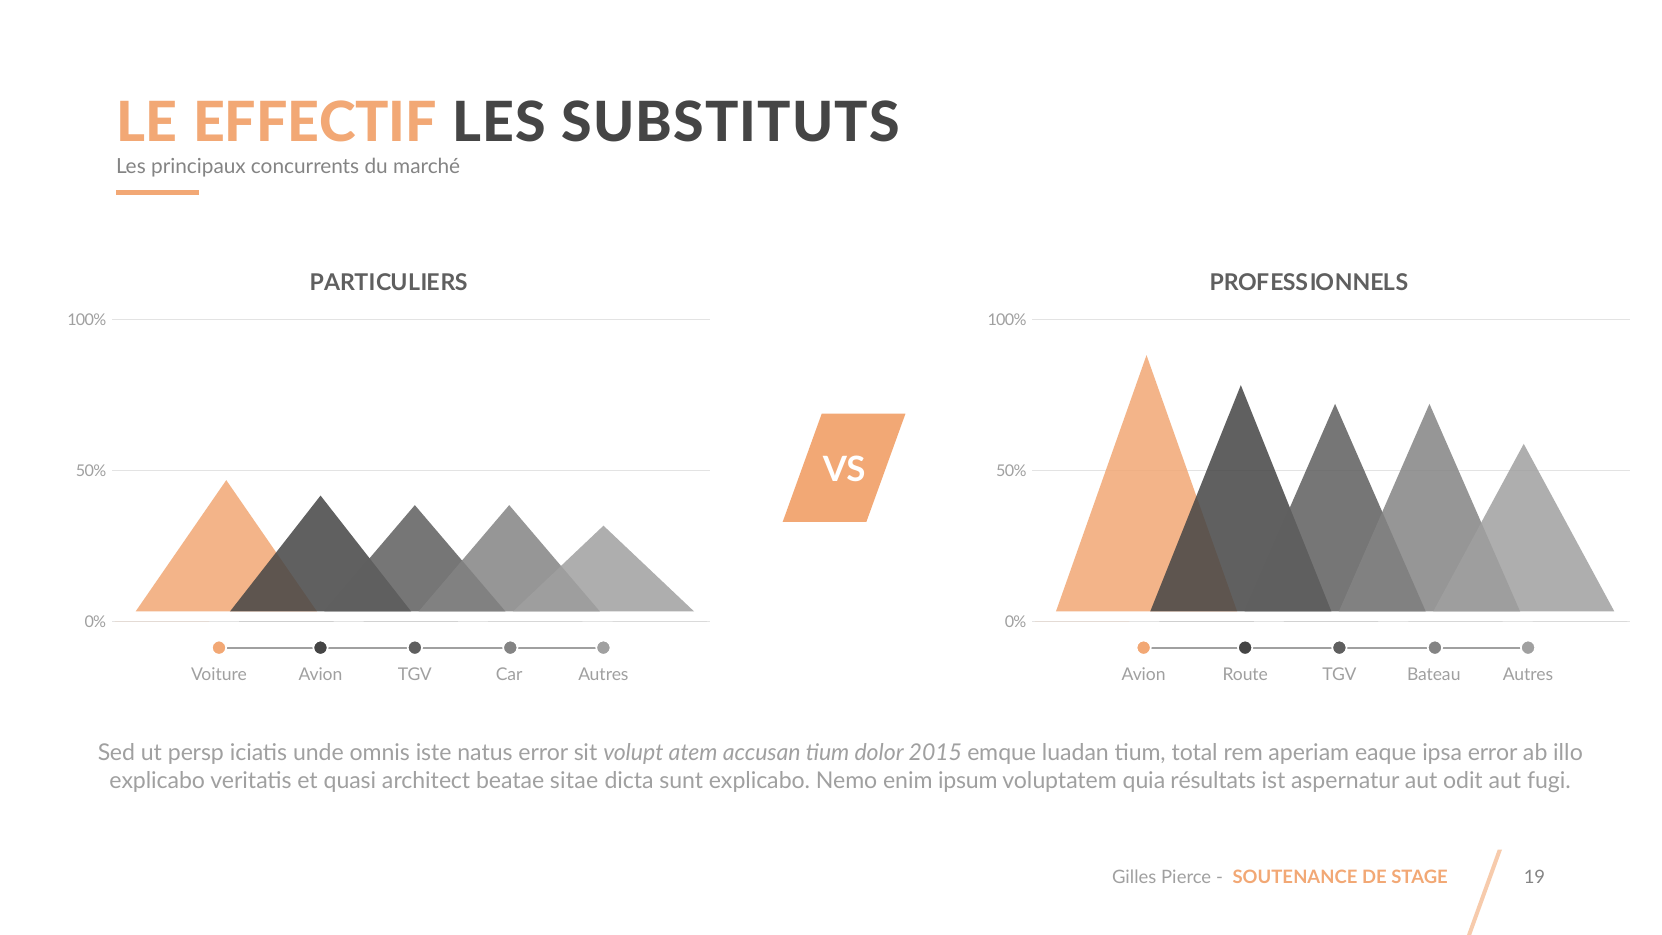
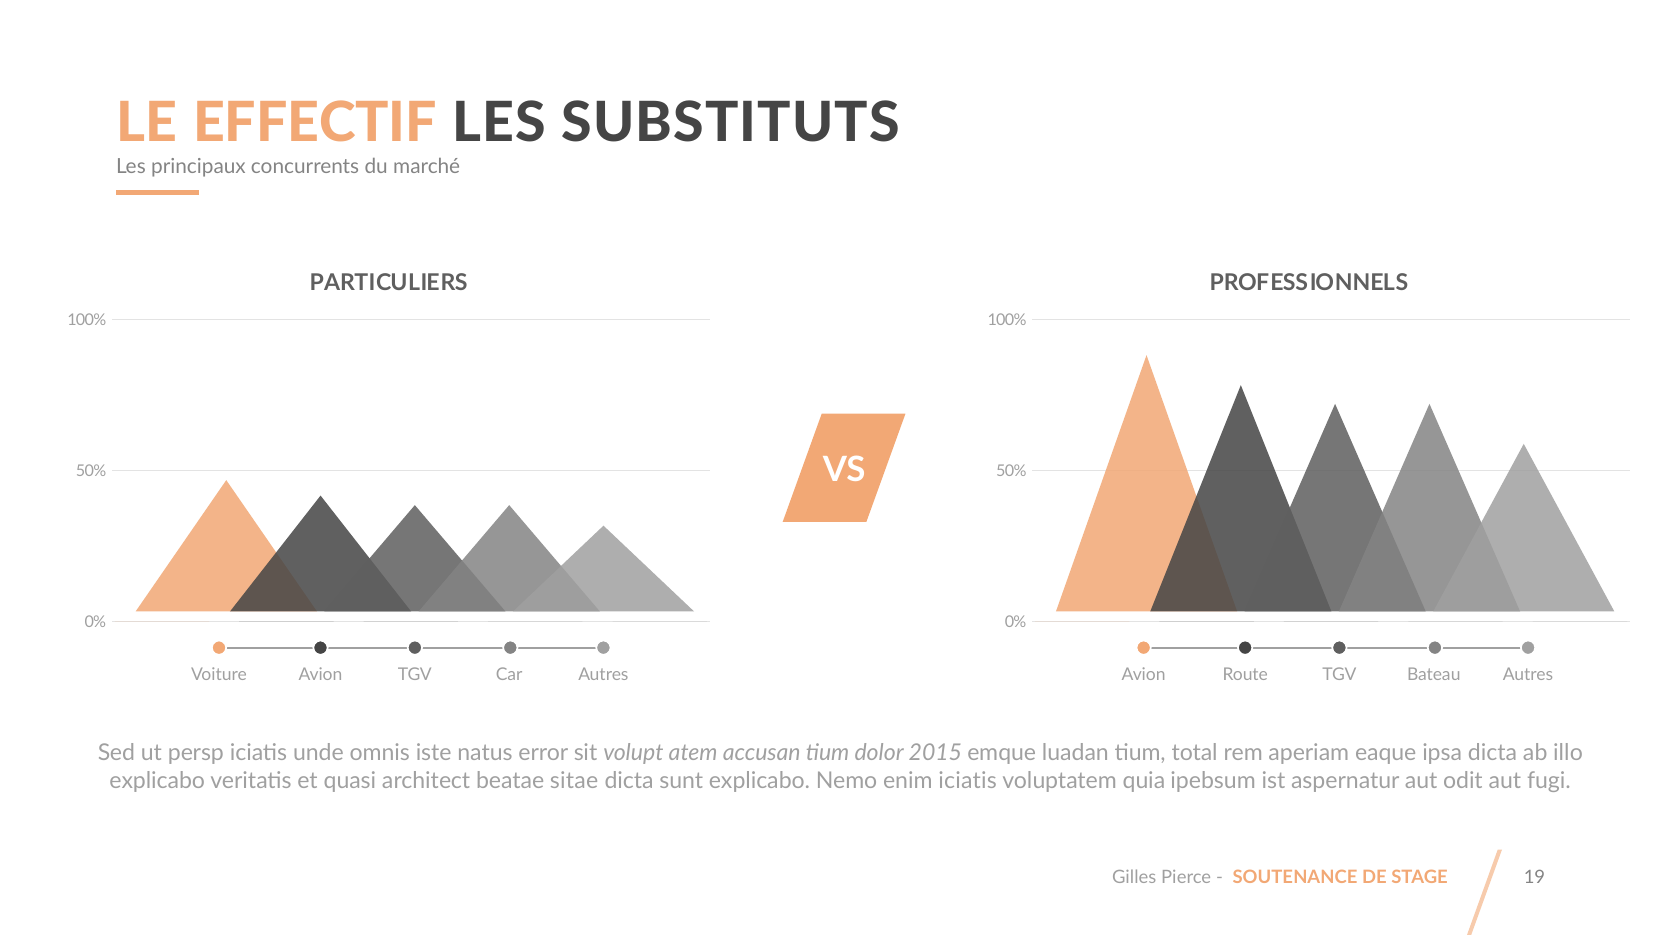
ipsa error: error -> dicta (1493, 753)
enim ipsum: ipsum -> iciatis (968, 781)
résultats: résultats -> ipebsum (1213, 781)
